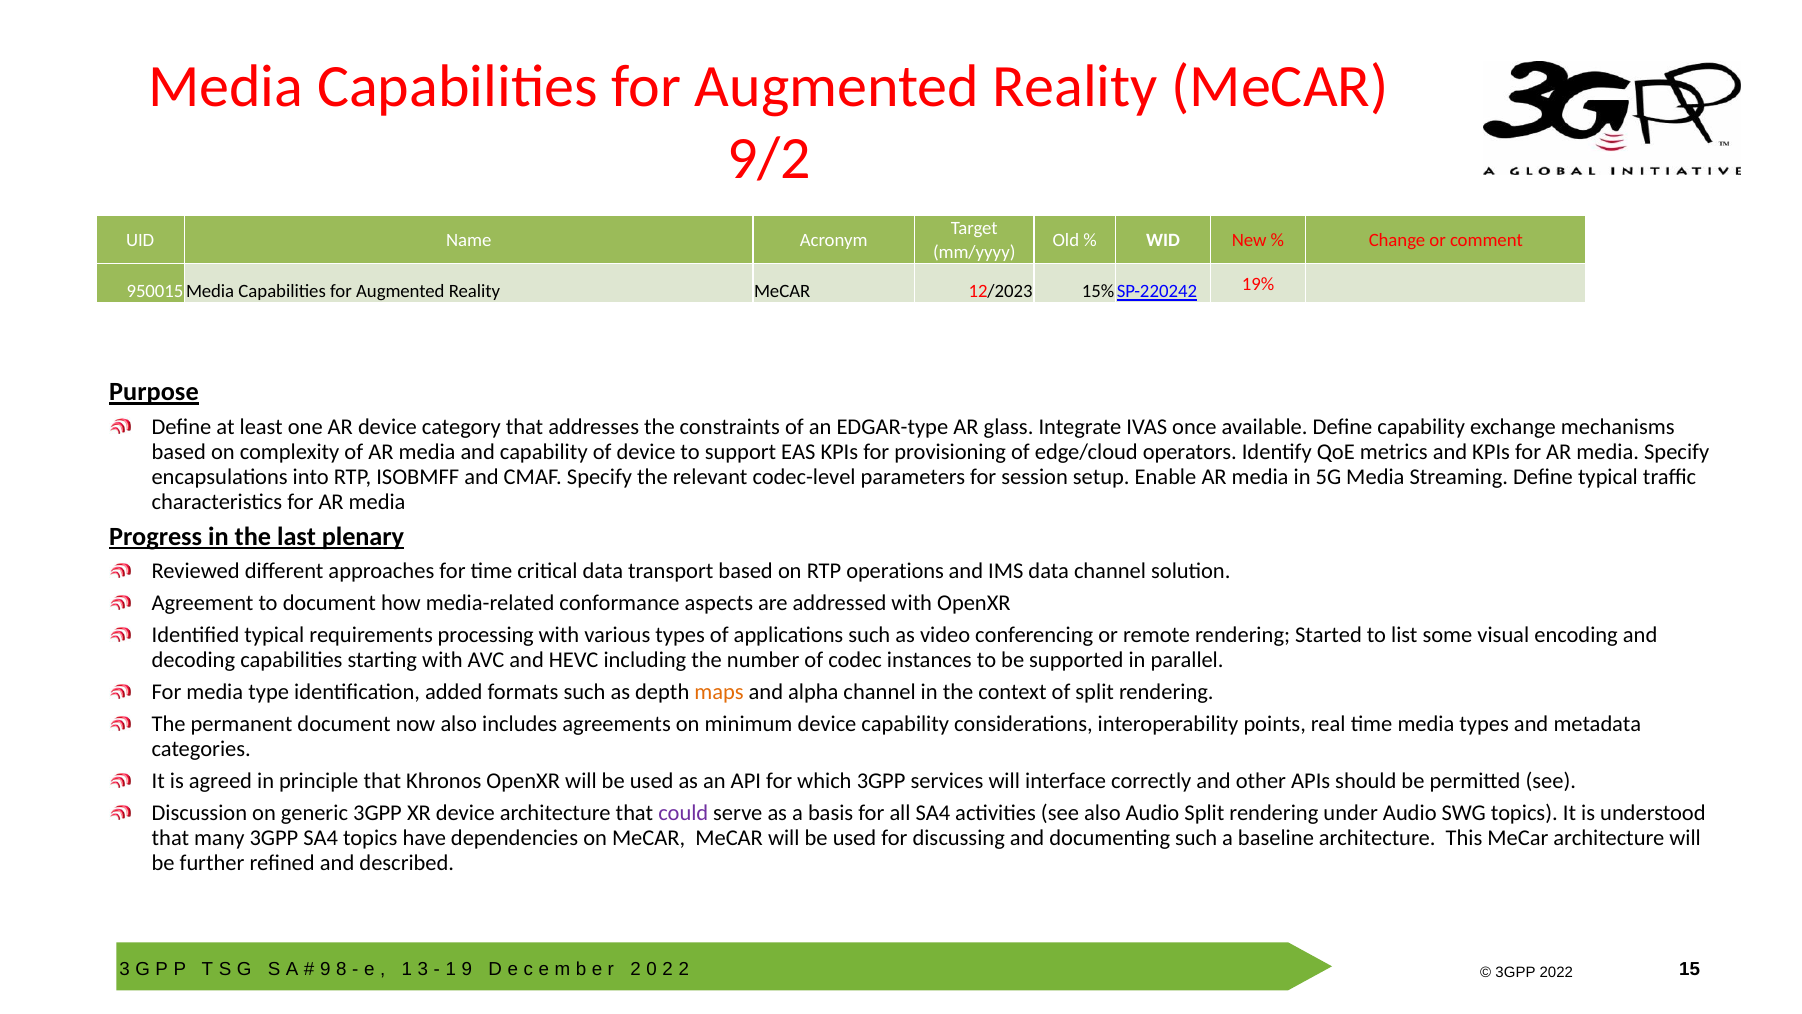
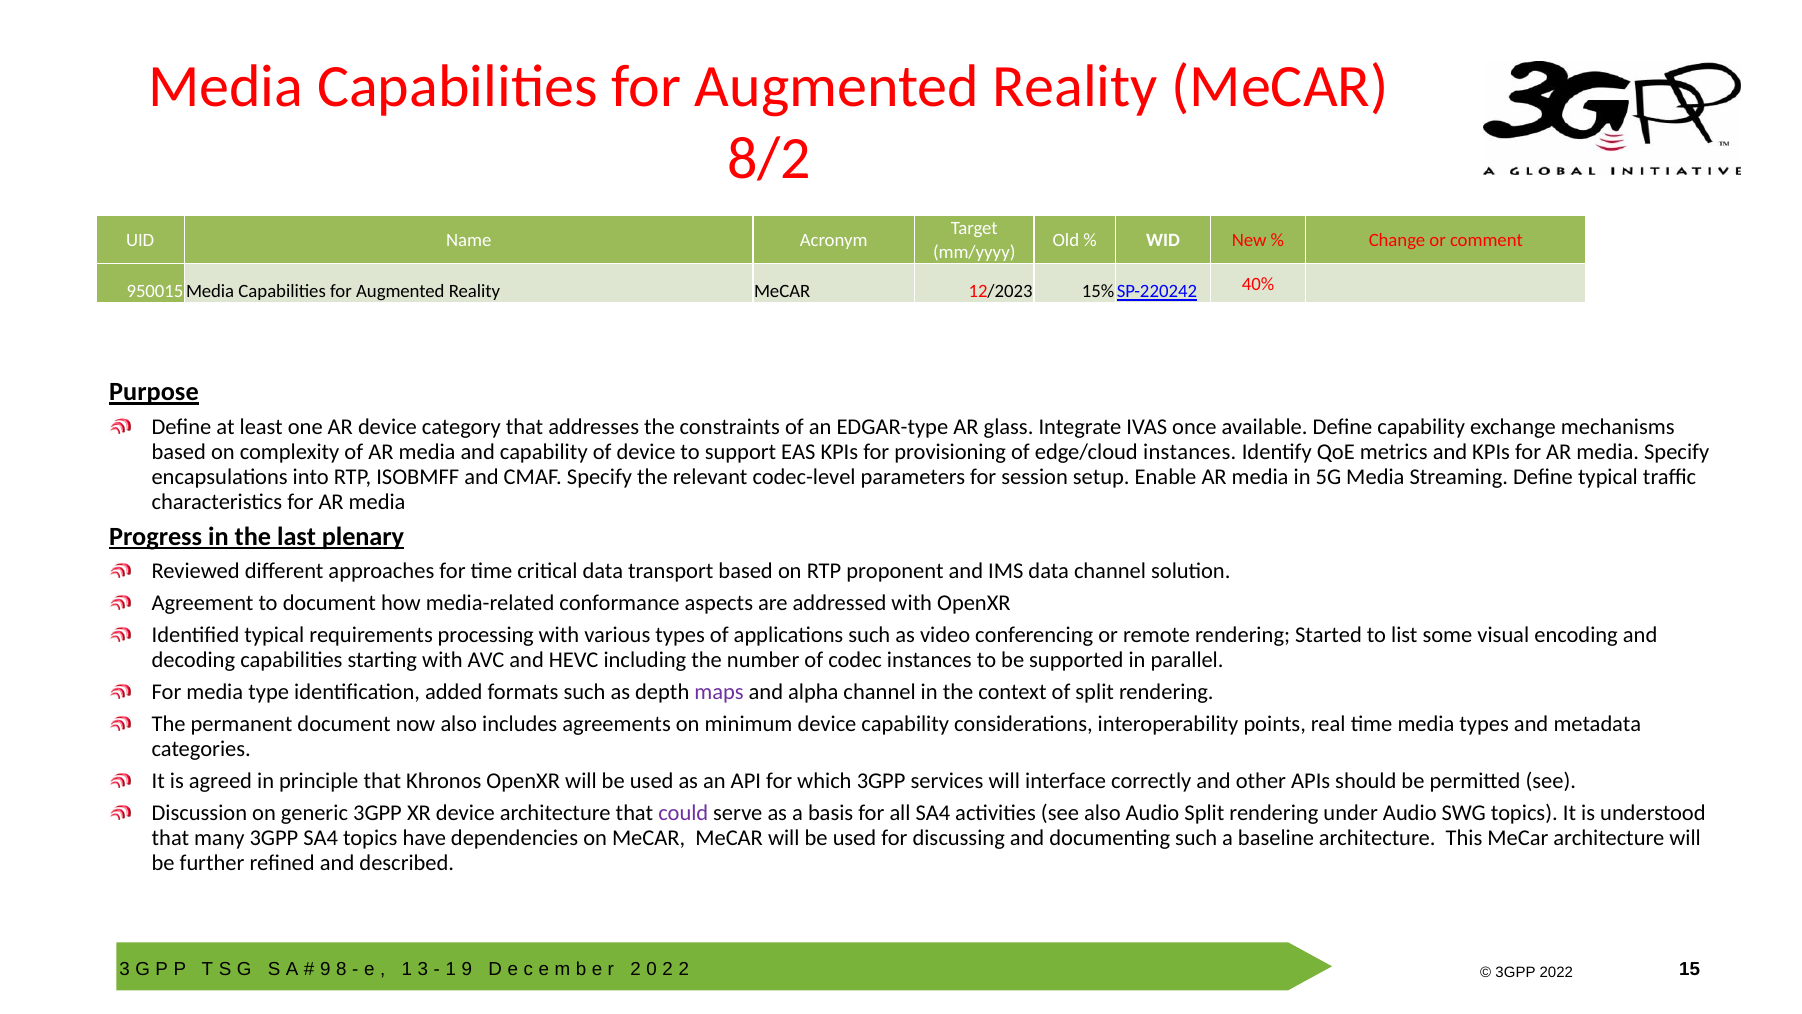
9/2: 9/2 -> 8/2 (769, 158)
19%: 19% -> 40% (1258, 284)
edge/cloud operators: operators -> instances (1190, 452)
operations: operations -> proponent (895, 571)
maps colour: orange -> purple (719, 692)
